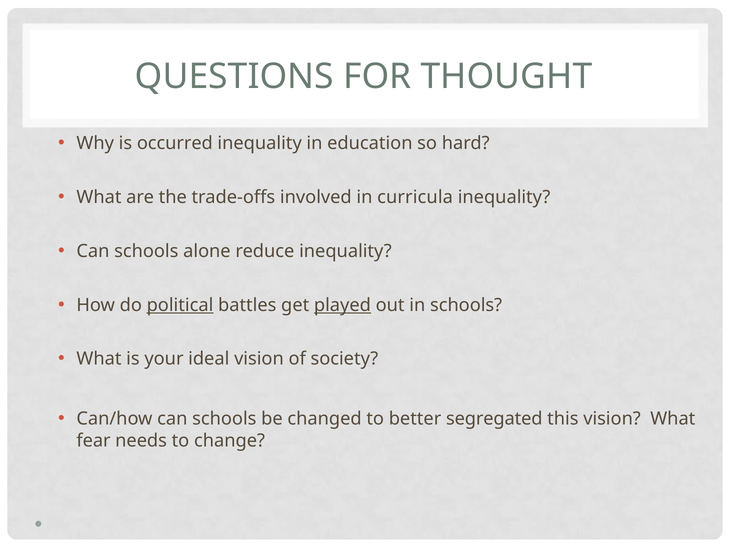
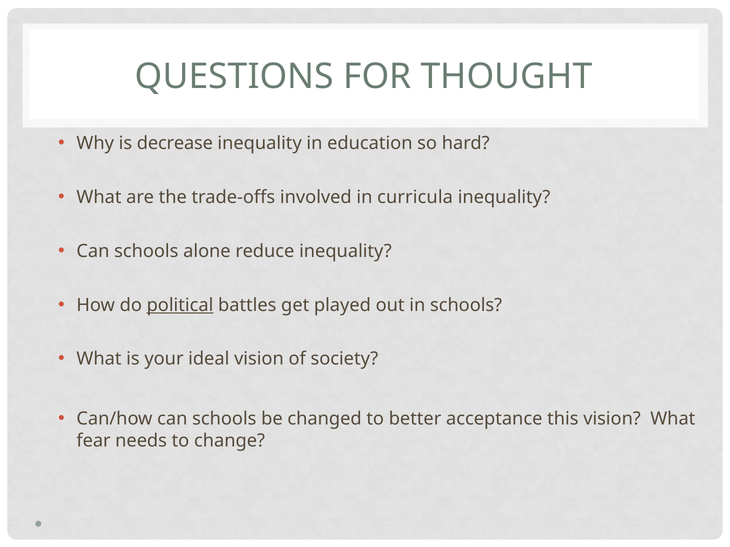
occurred: occurred -> decrease (175, 144)
played underline: present -> none (342, 305)
segregated: segregated -> acceptance (494, 419)
